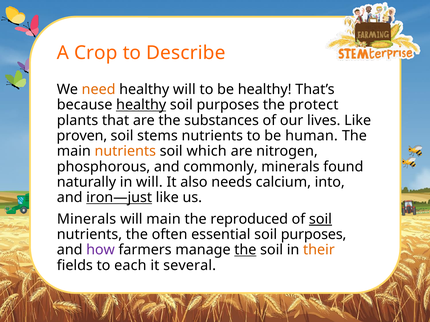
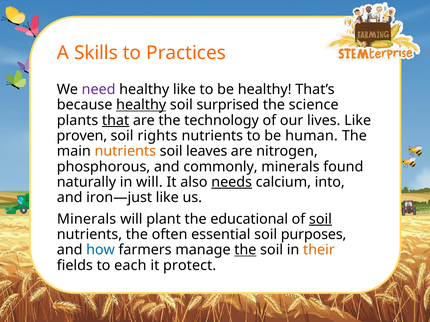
Crop: Crop -> Skills (96, 53)
Describe: Describe -> Practices (186, 53)
need colour: orange -> purple (99, 90)
healthy will: will -> like (184, 90)
purposes: purposes -> surprised (228, 105)
protect: protect -> science (314, 105)
that underline: none -> present (116, 120)
substances: substances -> technology (222, 120)
stems: stems -> rights (157, 136)
which: which -> leaves (207, 151)
needs underline: none -> present (232, 182)
iron—just underline: present -> none (119, 198)
will main: main -> plant (164, 219)
reproduced: reproduced -> educational (249, 219)
how colour: purple -> blue (101, 250)
several: several -> protect (190, 266)
